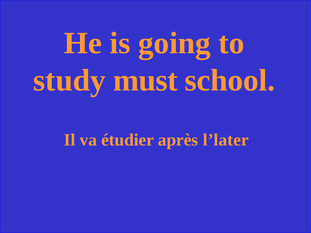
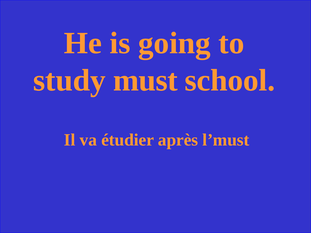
l’later: l’later -> l’must (226, 140)
